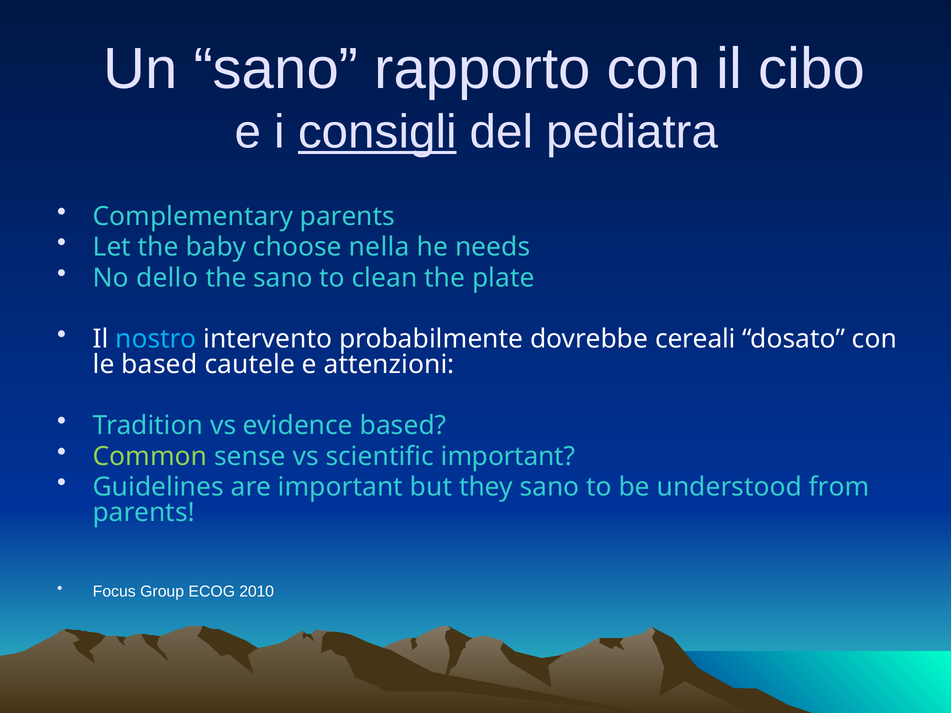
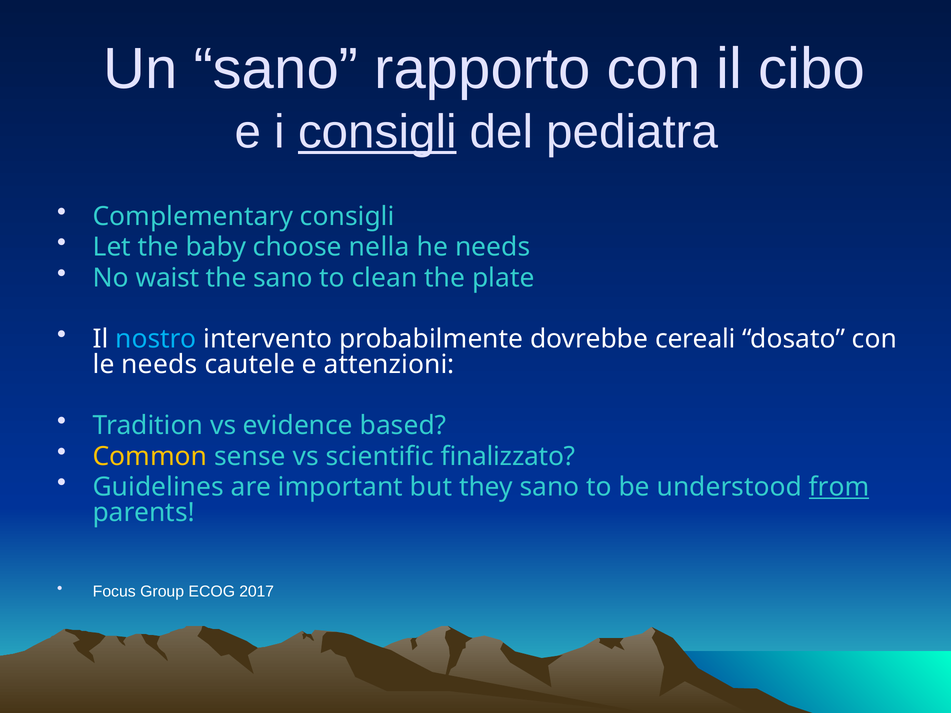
Complementary parents: parents -> consigli (347, 217)
dello: dello -> waist (167, 278)
le based: based -> needs (159, 365)
Common colour: light green -> yellow (150, 457)
scientific important: important -> finalizzato (508, 457)
from underline: none -> present (839, 487)
2010: 2010 -> 2017 (257, 592)
